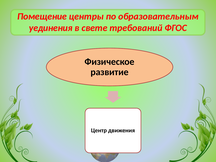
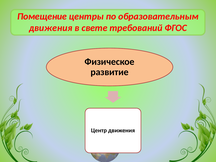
уединения: уединения -> движения (51, 28)
